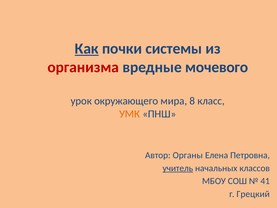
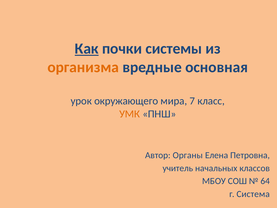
организма colour: red -> orange (83, 67)
мочевого: мочевого -> основная (217, 67)
8: 8 -> 7 (192, 101)
учитель underline: present -> none (178, 168)
41: 41 -> 64 (265, 181)
Грецкий: Грецкий -> Система (253, 194)
